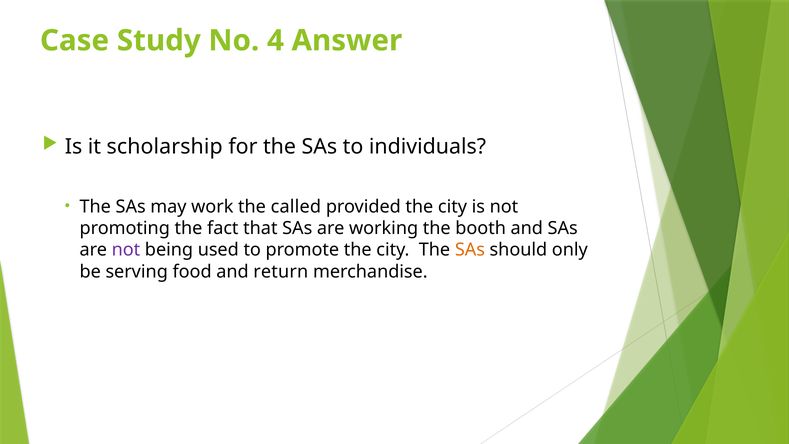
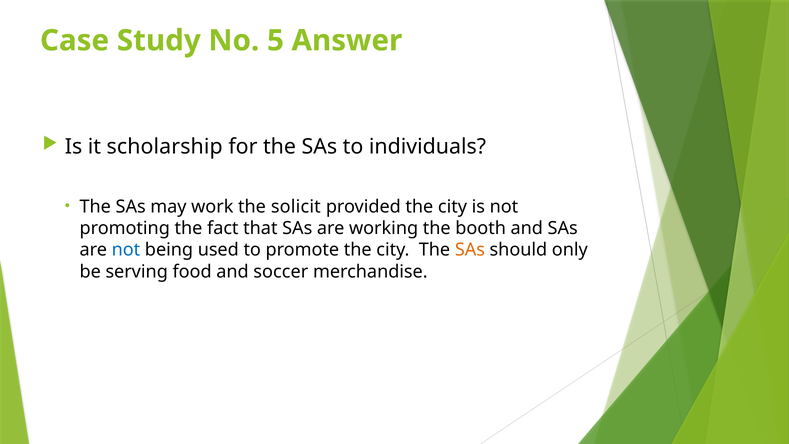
4: 4 -> 5 (275, 41)
called: called -> solicit (296, 206)
not colour: purple -> blue (126, 250)
return: return -> soccer (281, 271)
